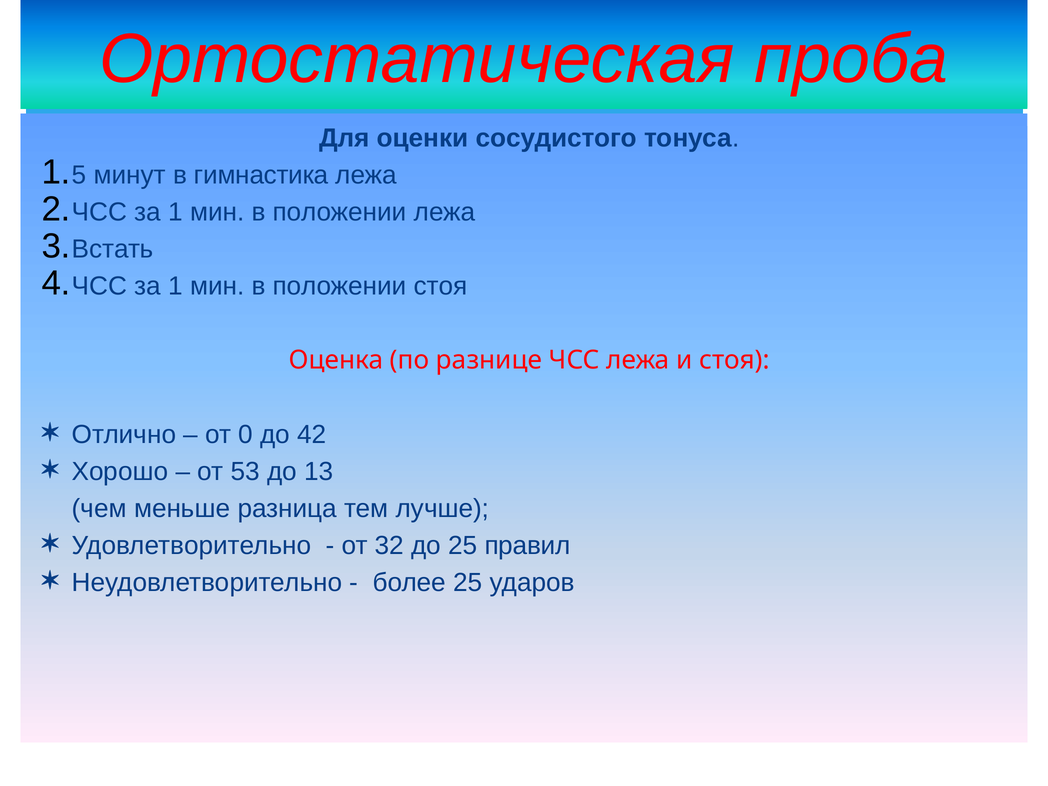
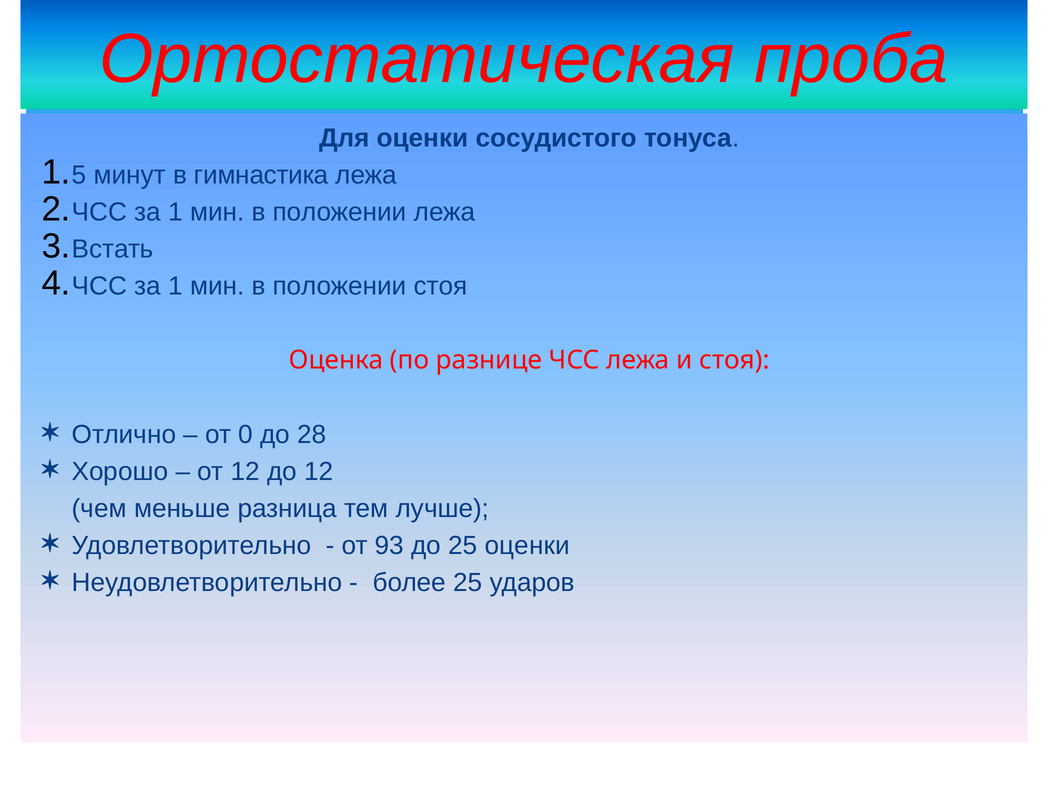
42: 42 -> 28 (312, 434)
от 53: 53 -> 12 (245, 471)
до 13: 13 -> 12 (319, 471)
32: 32 -> 93 (389, 546)
25 правил: правил -> оценки (527, 546)
